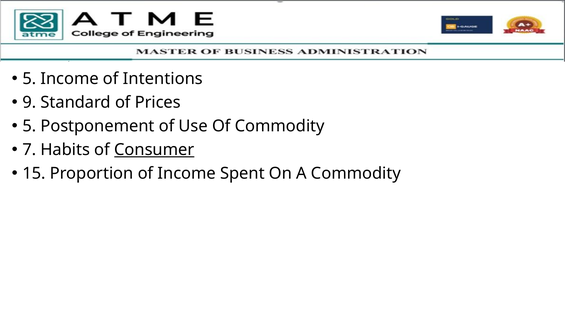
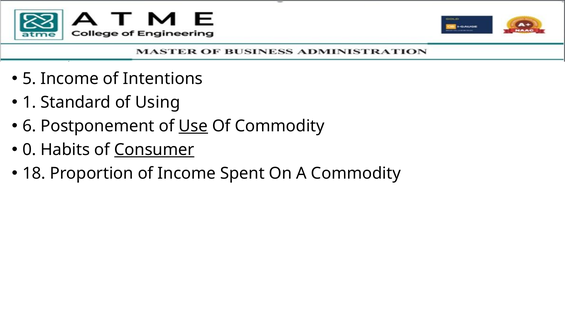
9: 9 -> 1 (29, 102)
Prices: Prices -> Using (158, 102)
5: 5 -> 6 (29, 126)
Use underline: none -> present (193, 126)
7: 7 -> 0 (29, 150)
15: 15 -> 18 (34, 173)
